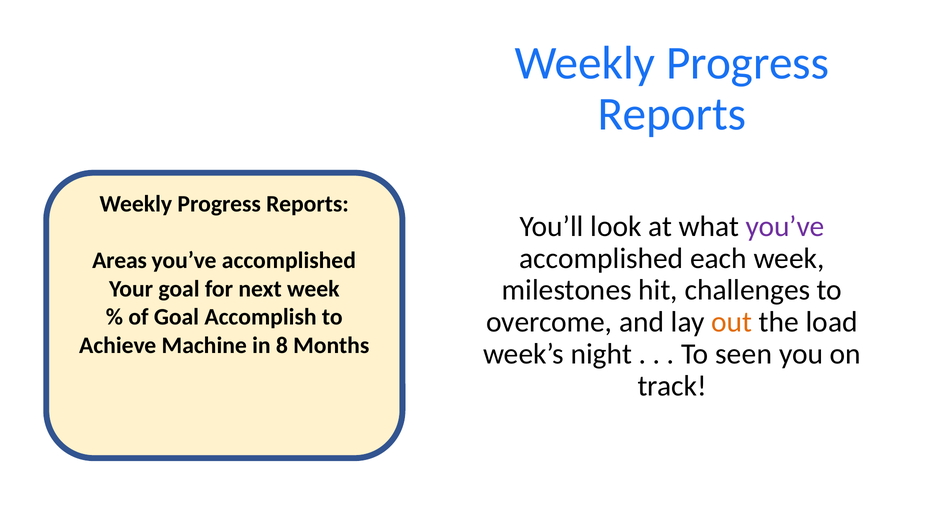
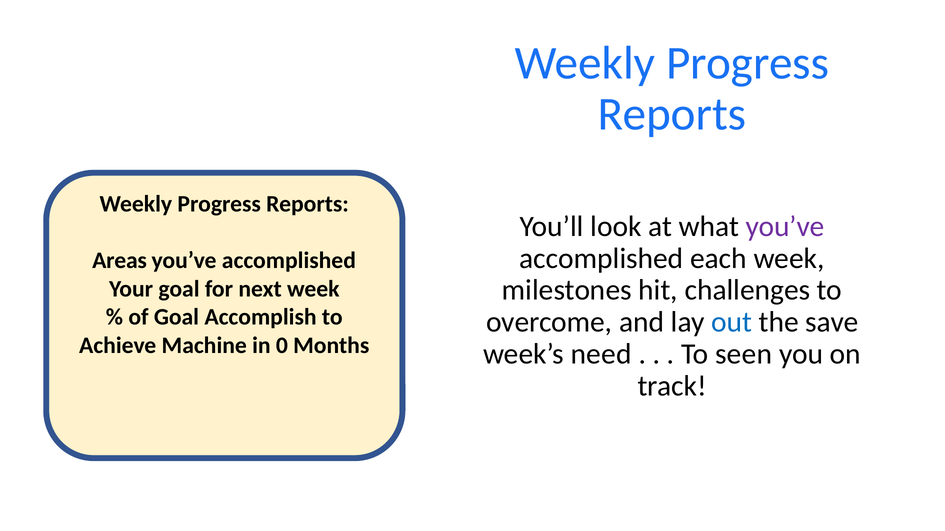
out colour: orange -> blue (732, 322)
load: load -> save (832, 322)
8: 8 -> 0 (282, 346)
night: night -> need (601, 354)
